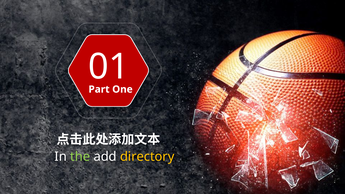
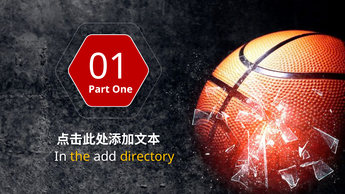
the colour: light green -> yellow (80, 157)
